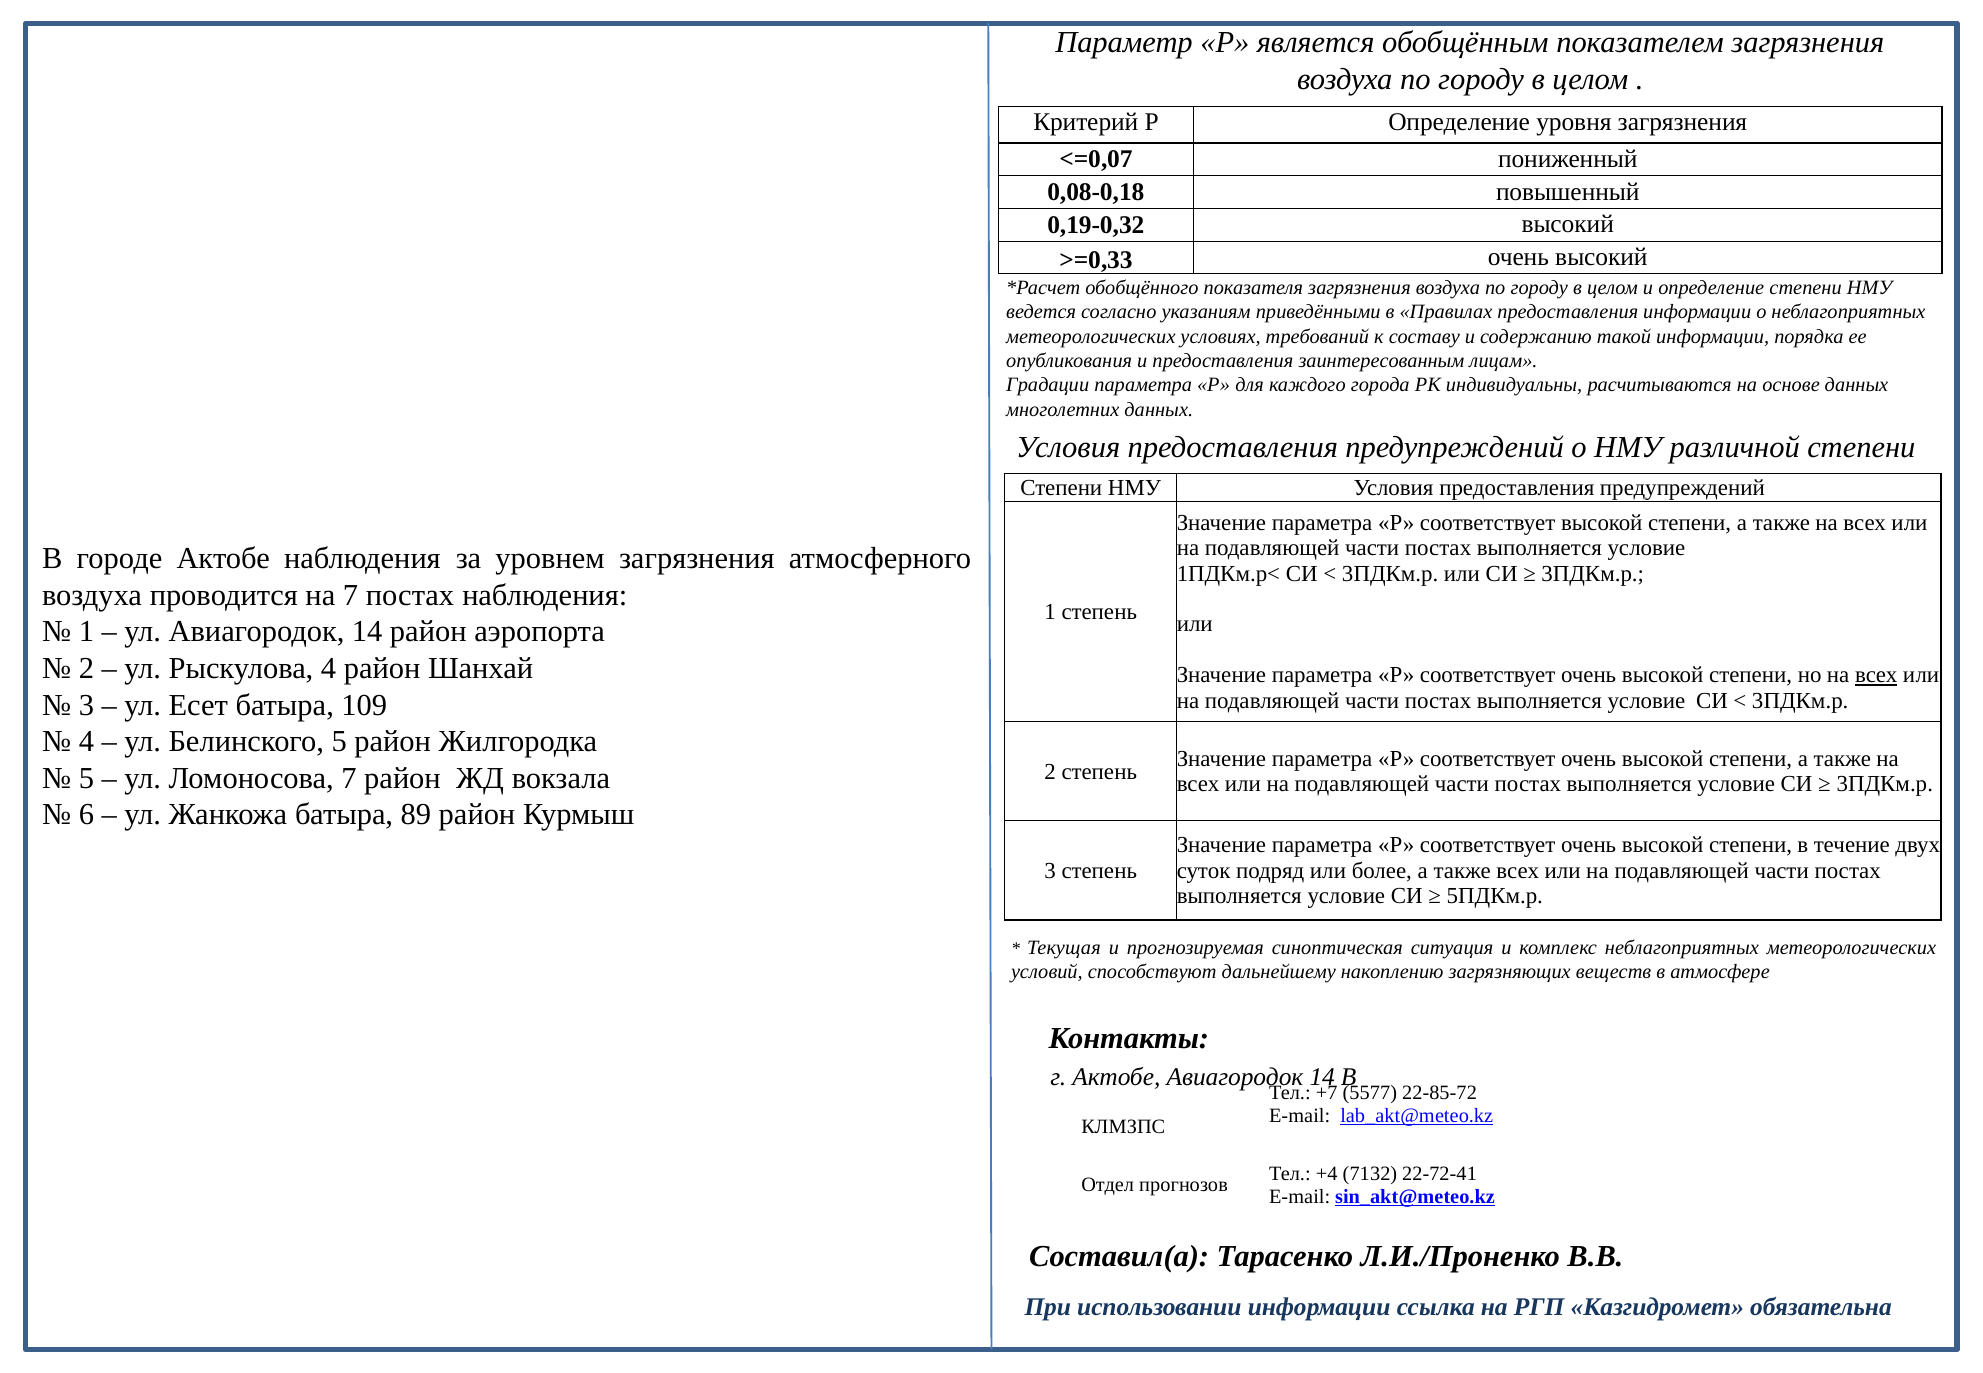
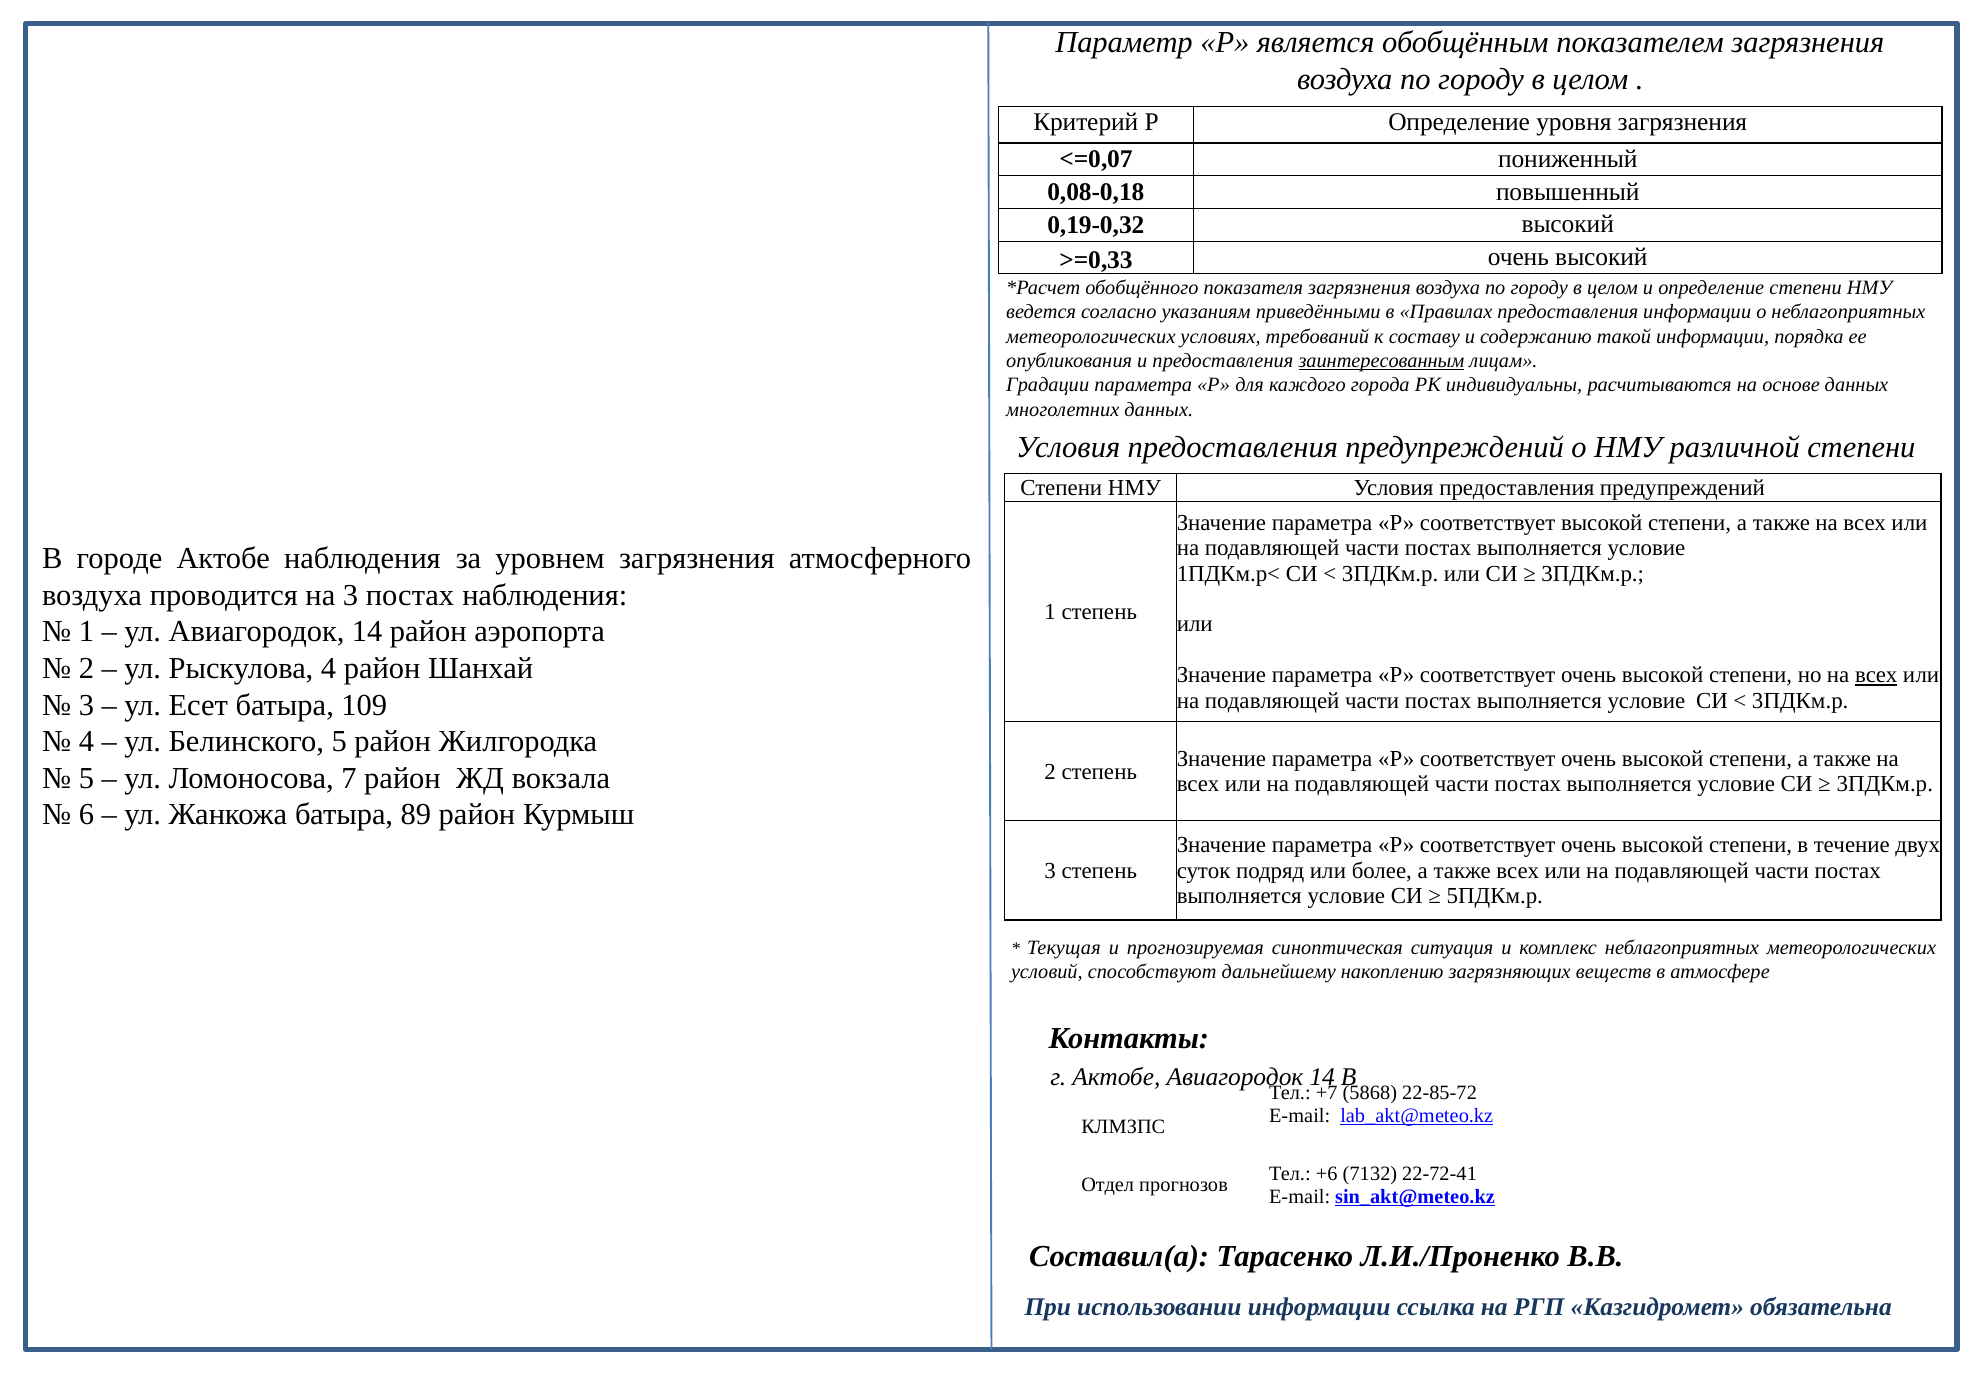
заинтересованным underline: none -> present (1381, 361)
на 7: 7 -> 3 (351, 595)
5577: 5577 -> 5868 (1370, 1093)
+4: +4 -> +6 (1327, 1174)
